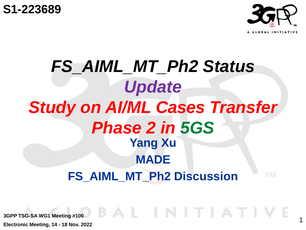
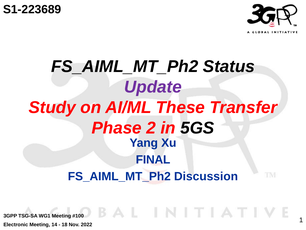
Cases: Cases -> These (180, 107)
5GS colour: green -> black (197, 128)
MADE: MADE -> FINAL (153, 159)
